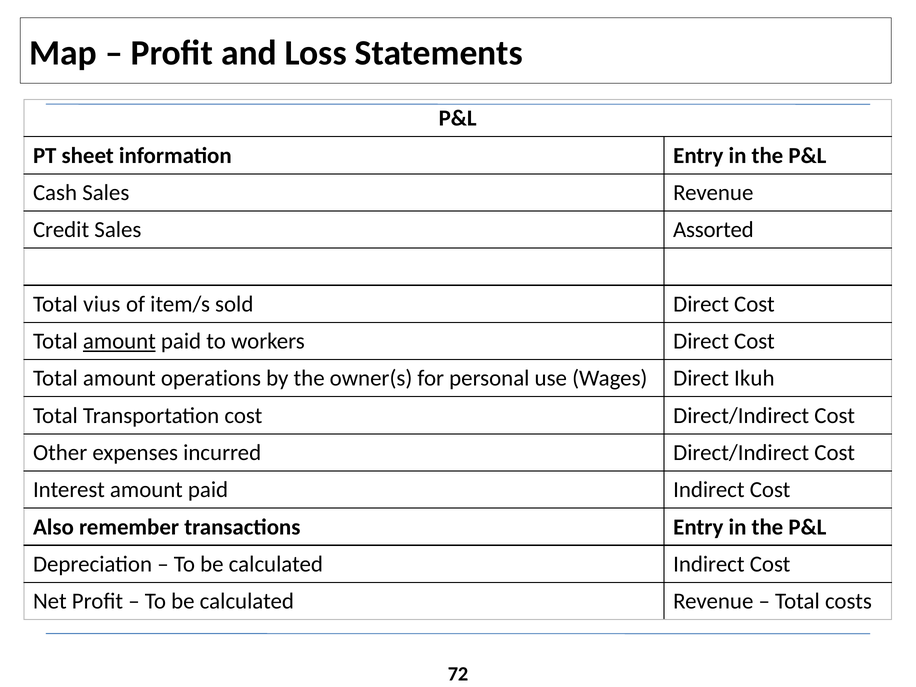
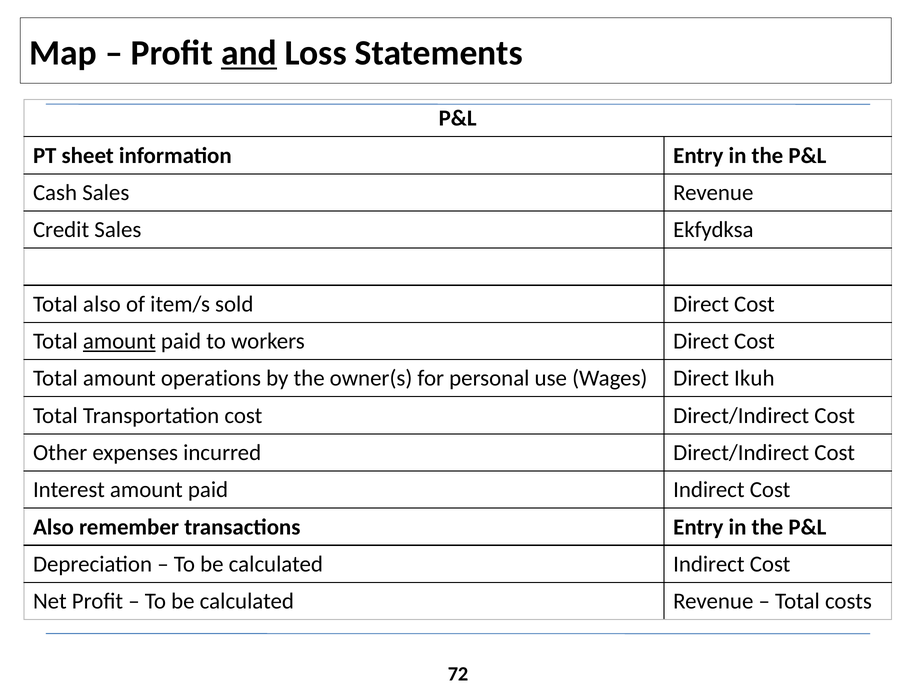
and underline: none -> present (249, 53)
Assorted: Assorted -> Ekfydksa (713, 230)
Total vius: vius -> also (102, 304)
